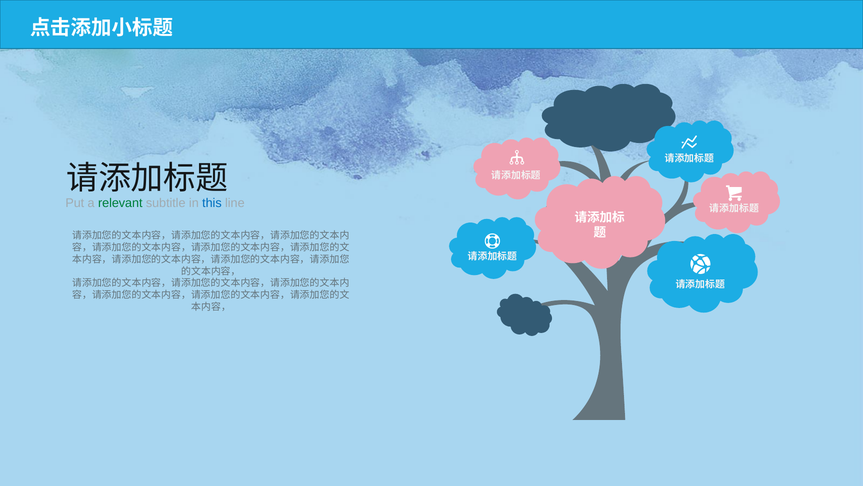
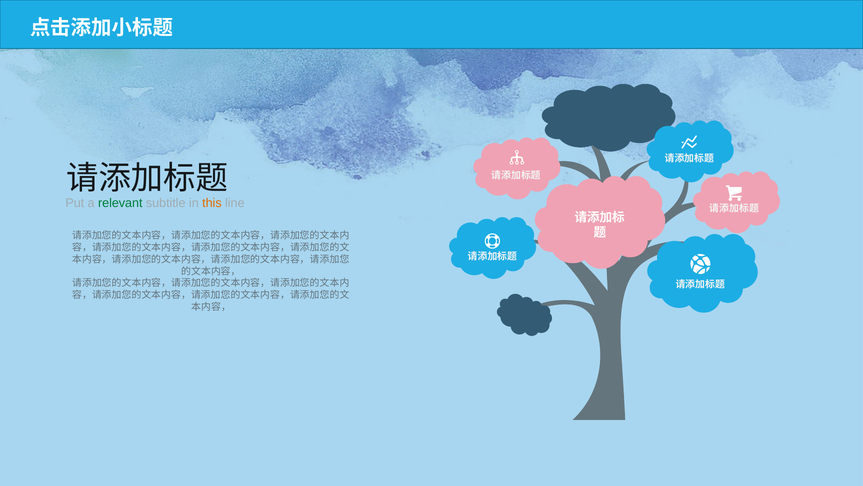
this colour: blue -> orange (212, 203)
